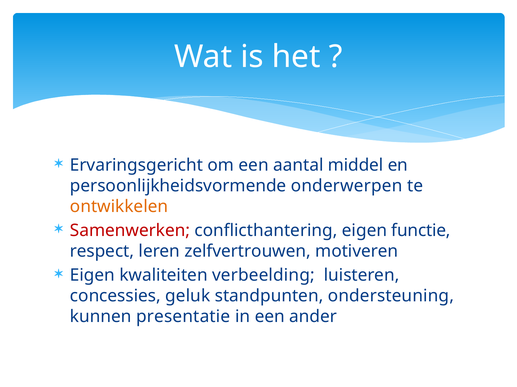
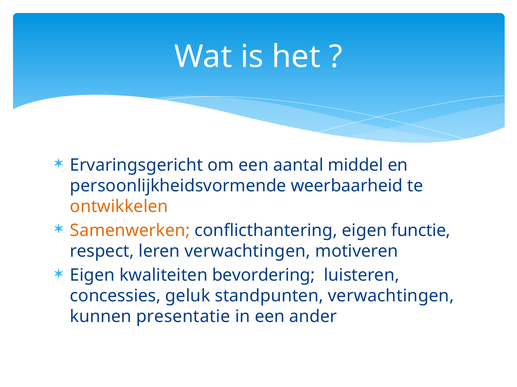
onderwerpen: onderwerpen -> weerbaarheid (347, 186)
Samenwerken colour: red -> orange (130, 231)
leren zelfvertrouwen: zelfvertrouwen -> verwachtingen (247, 252)
verbeelding: verbeelding -> bevordering (264, 276)
standpunten ondersteuning: ondersteuning -> verwachtingen (391, 296)
